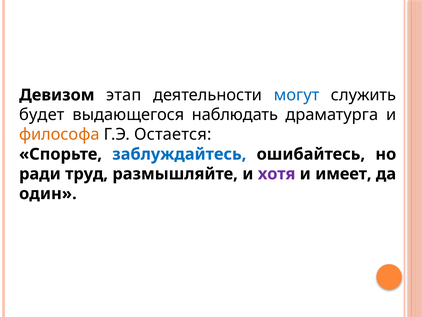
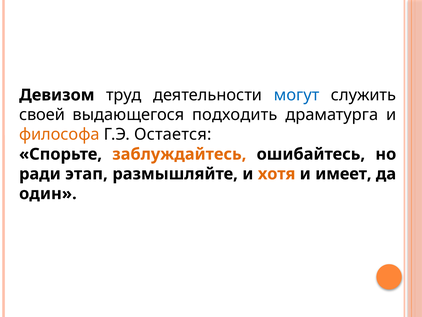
этап: этап -> труд (124, 95)
будет: будет -> своей (42, 115)
наблюдать: наблюдать -> подходить (235, 115)
заблуждайтесь colour: blue -> orange (179, 154)
труд: труд -> этап (86, 174)
хотя colour: purple -> orange (277, 174)
